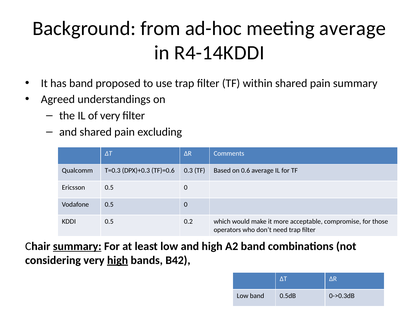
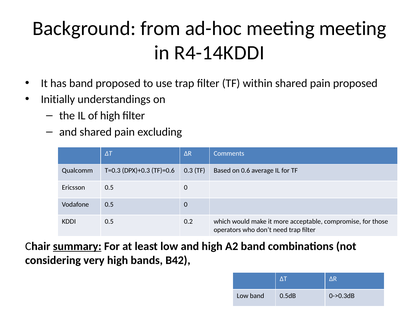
meeting average: average -> meeting (353, 28)
pain summary: summary -> proposed (355, 83)
Agreed: Agreed -> Initially (58, 100)
of very: very -> high (110, 116)
high underline: present -> none (118, 260)
